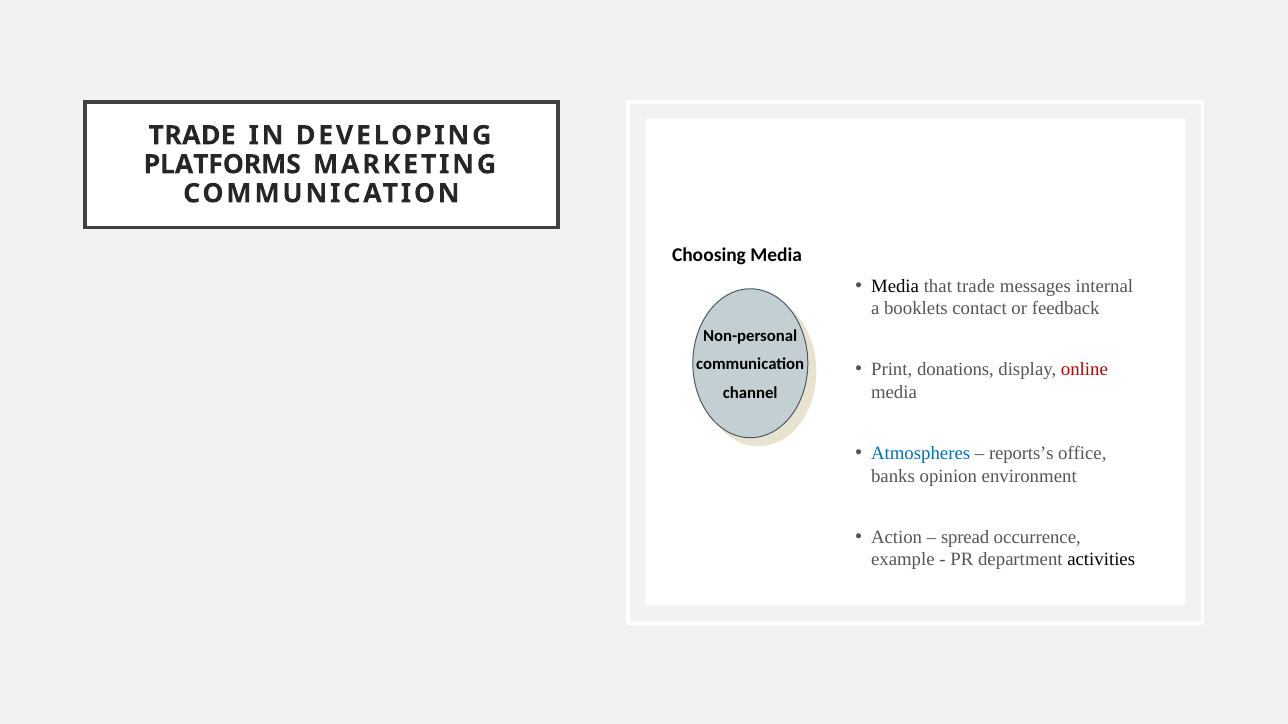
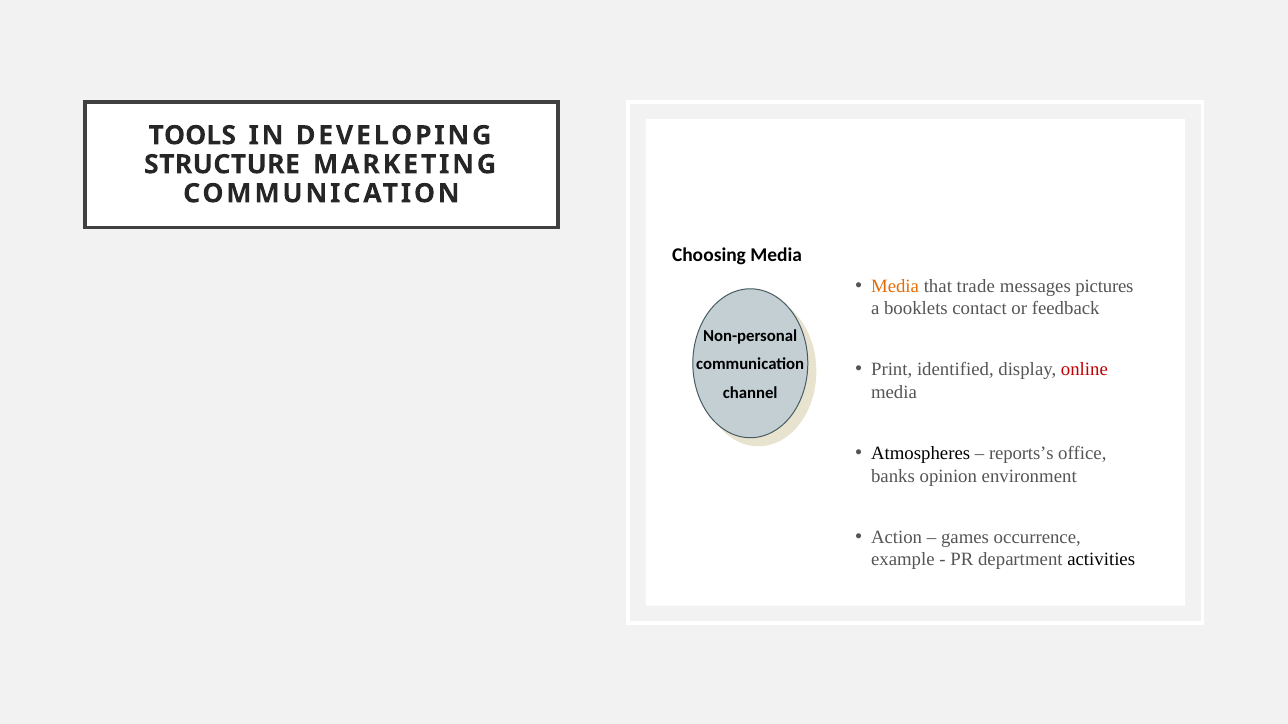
TRADE: TRADE -> TOOLS (192, 136)
PLATFORMS: PLATFORMS -> STRUCTURE (222, 165)
Media colour: black -> orange (895, 286)
internal: internal -> pictures (1104, 286)
donations: donations -> identified (955, 370)
Atmospheres colour: blue -> black (921, 454)
spread: spread -> games (965, 537)
